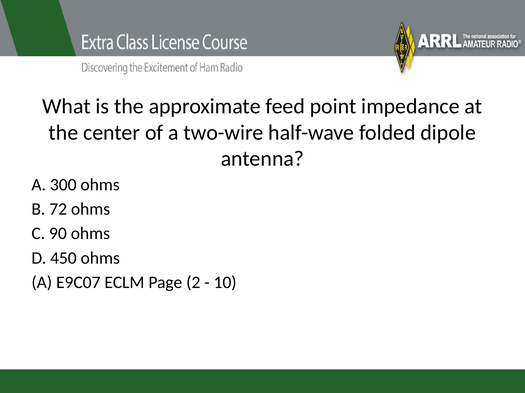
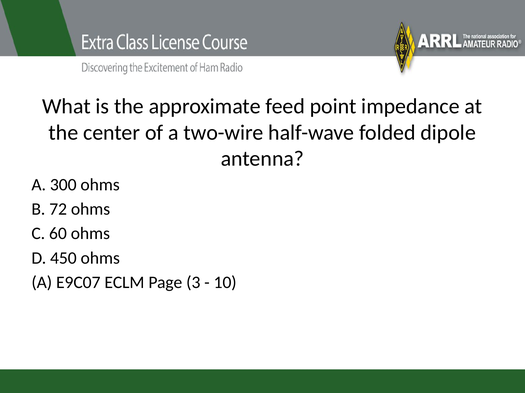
90: 90 -> 60 (58, 234)
2: 2 -> 3 (193, 283)
